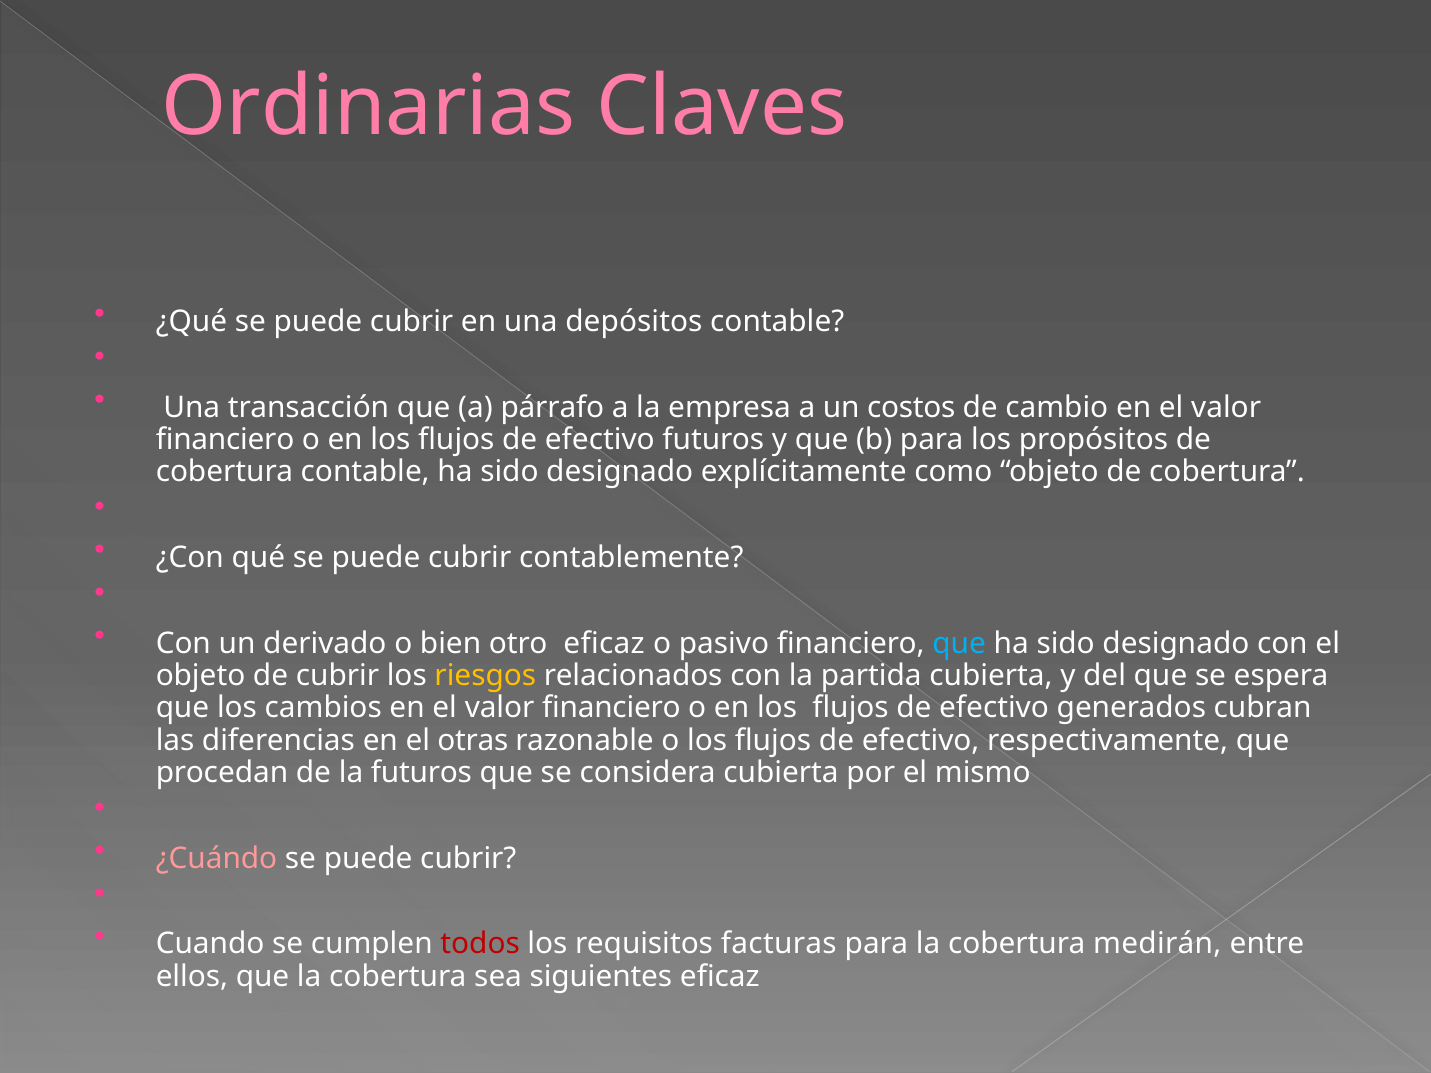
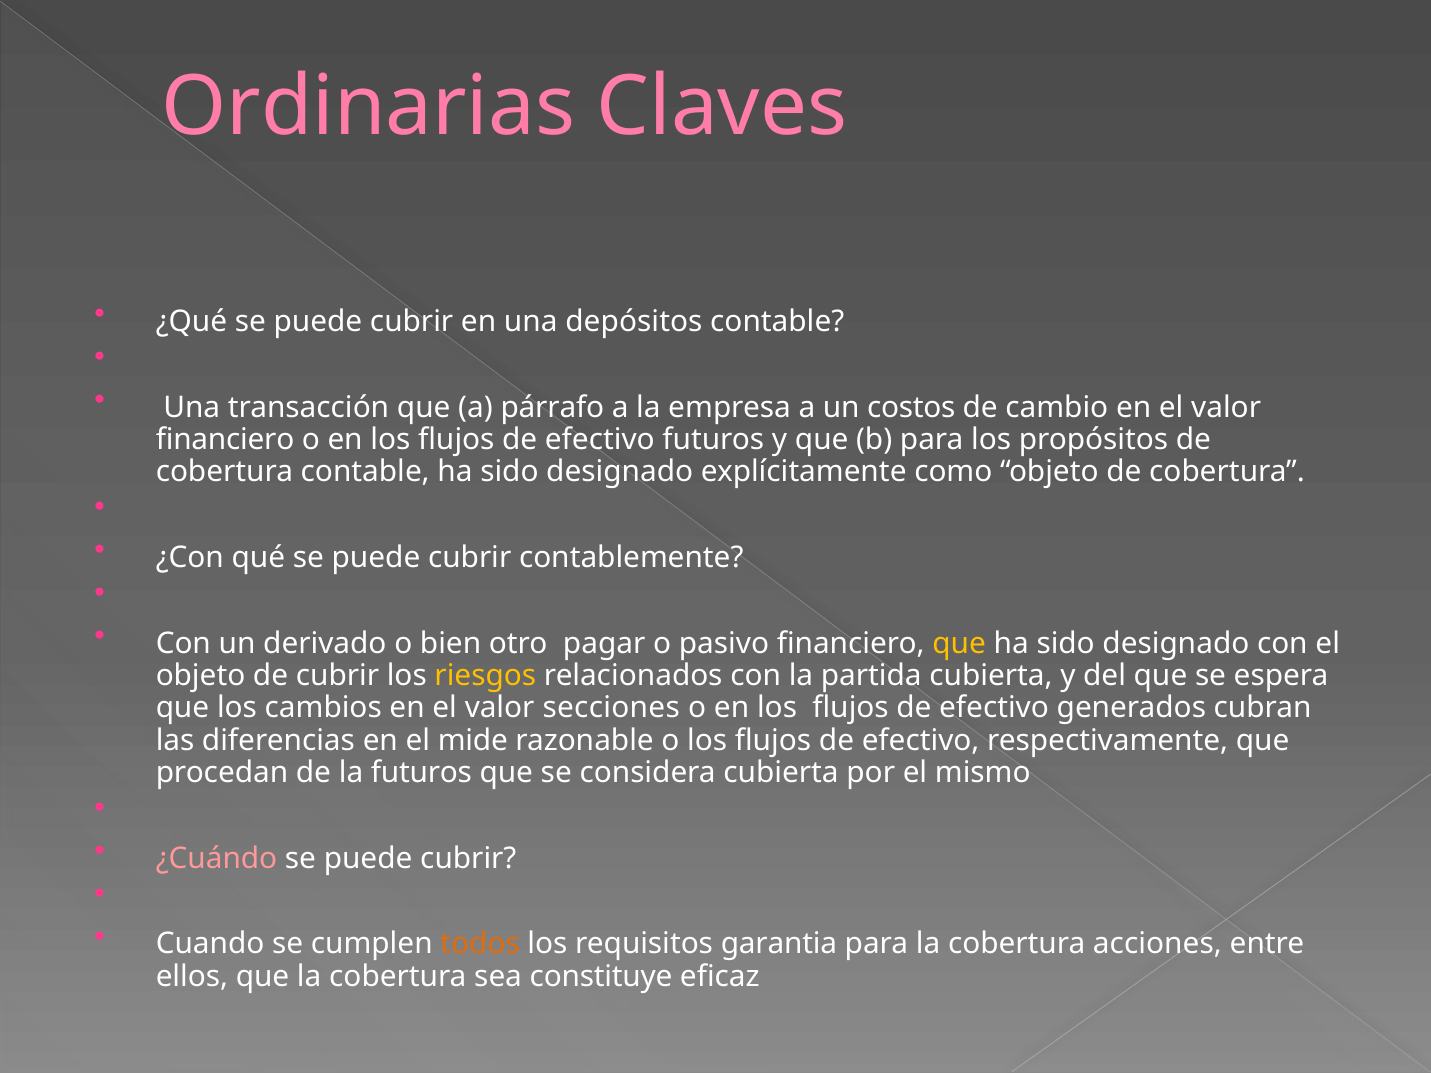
otro eficaz: eficaz -> pagar (604, 644)
que colour: light blue -> yellow (959, 644)
financiero: financiero -> secciones (611, 708)
otras: otras -> mide (473, 740)
todos colour: red -> orange (480, 944)
facturas: facturas -> garantia (779, 944)
medirán: medirán -> acciones (1157, 944)
siguientes: siguientes -> constituye (601, 977)
